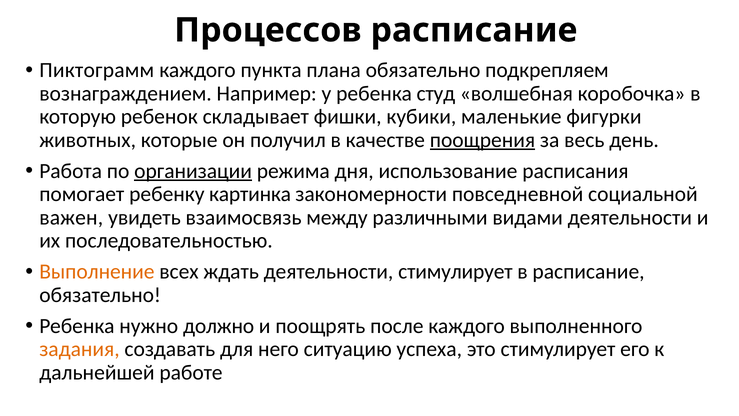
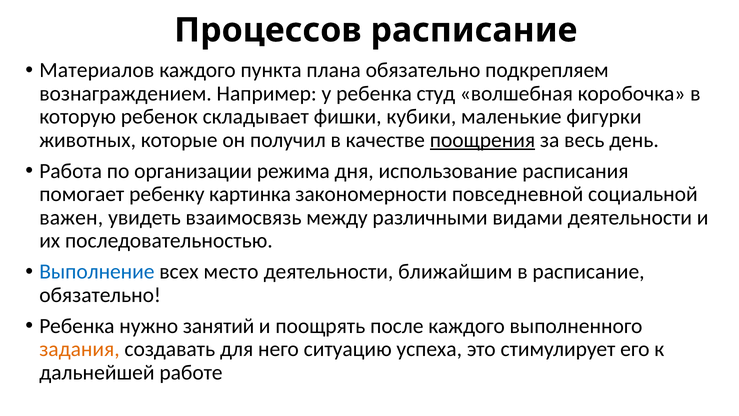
Пиктограмм: Пиктограмм -> Материалов (97, 70)
организации underline: present -> none (193, 171)
Выполнение colour: orange -> blue (97, 272)
ждать: ждать -> место (231, 272)
деятельности стимулирует: стимулирует -> ближайшим (455, 272)
должно: должно -> занятий (219, 326)
